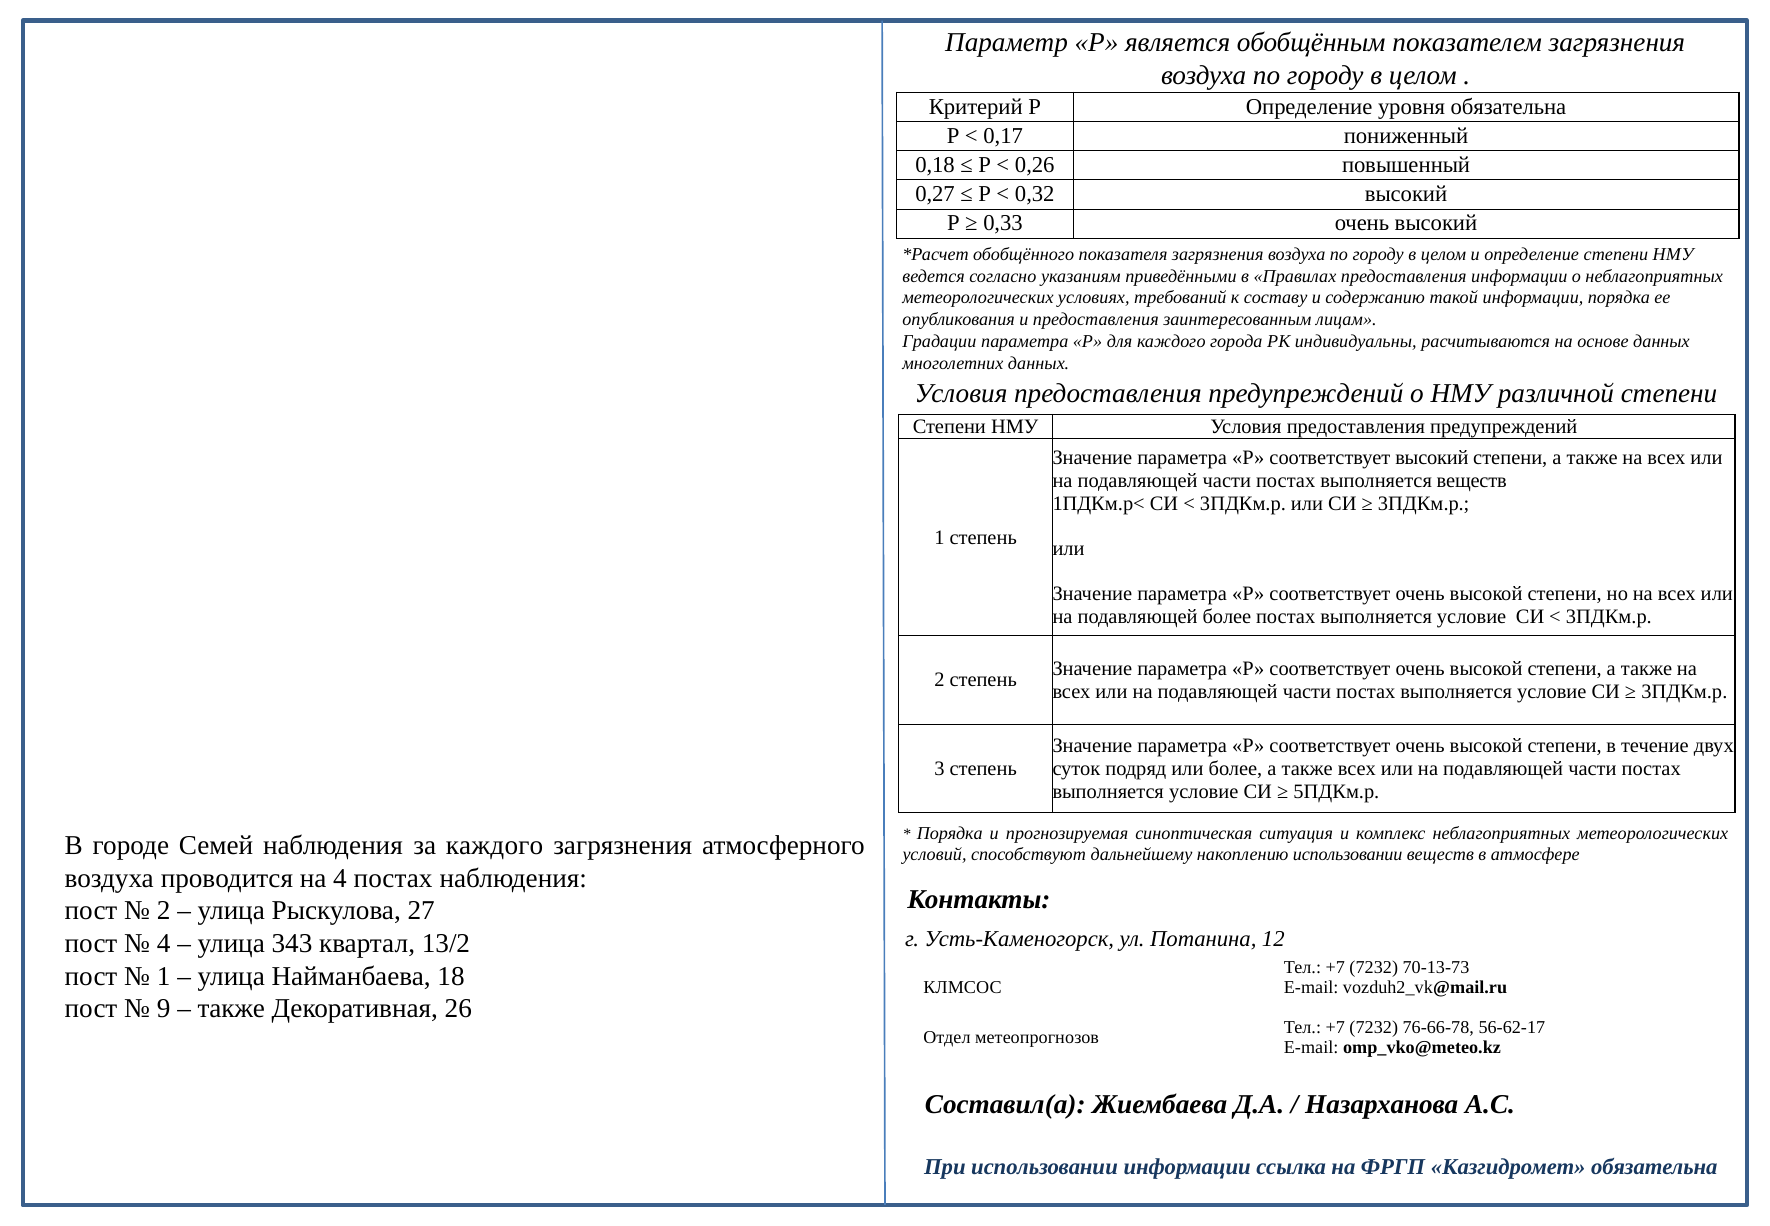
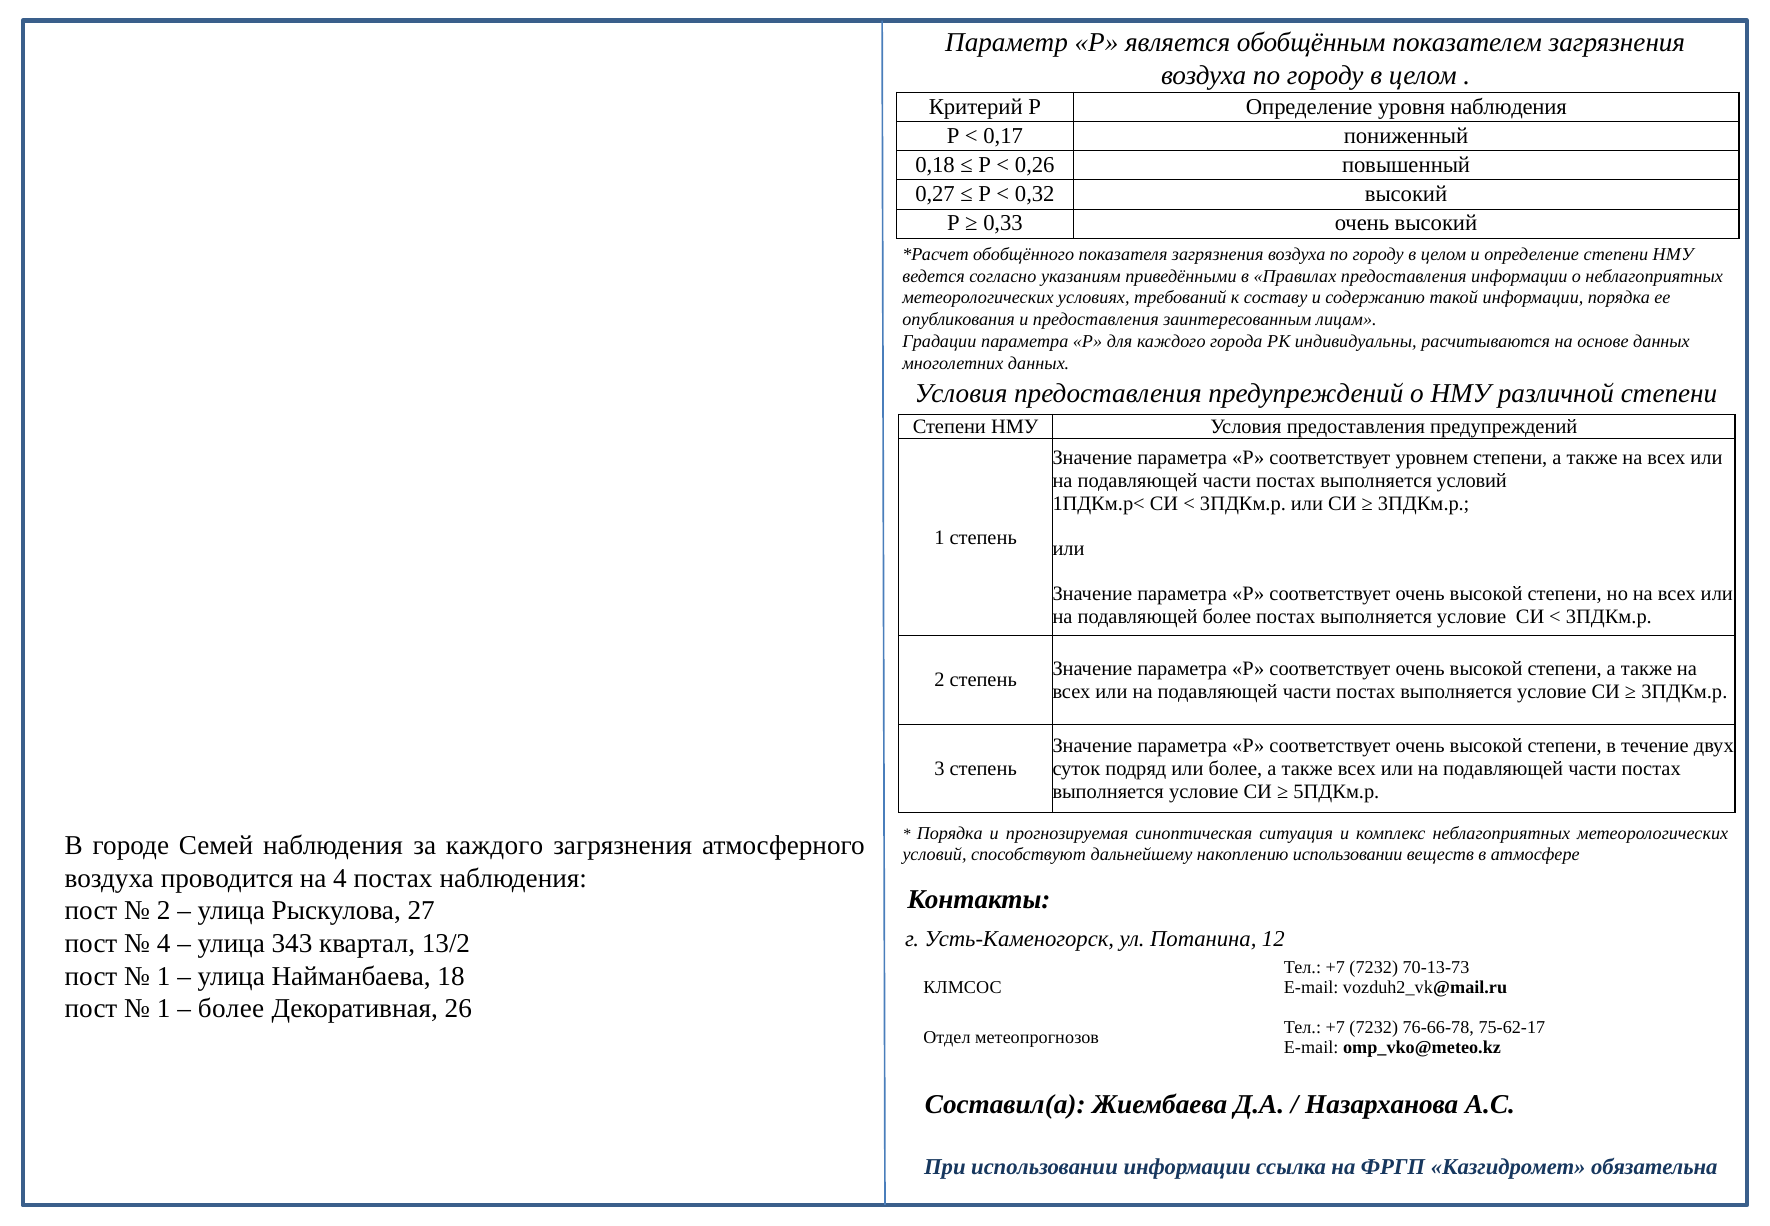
уровня обязательна: обязательна -> наблюдения (1509, 107)
соответствует высокий: высокий -> уровнем (1432, 458)
выполняется веществ: веществ -> условий (1472, 481)
9: 9 -> 1 (164, 1008)
также: также -> более (231, 1008)
56-62-17: 56-62-17 -> 75-62-17 (1512, 1027)
